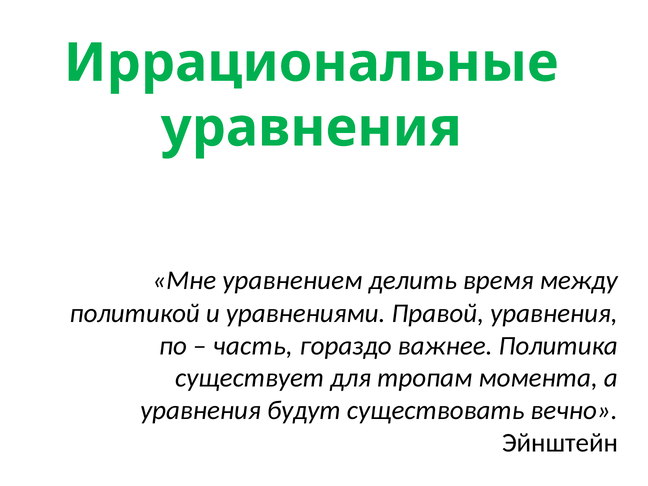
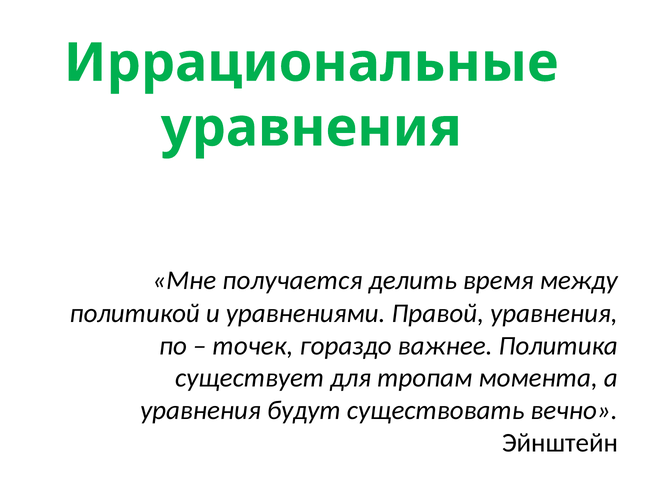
уравнением: уравнением -> получается (292, 280)
часть: часть -> точек (253, 346)
